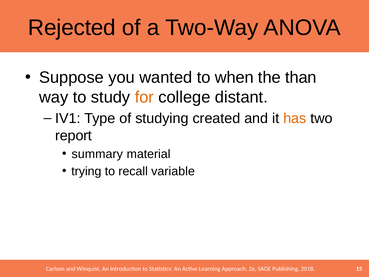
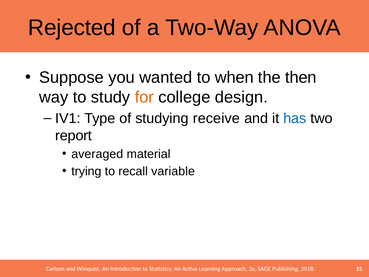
than: than -> then (301, 77)
distant: distant -> design (241, 97)
created: created -> receive (216, 118)
has colour: orange -> blue (295, 118)
summary: summary -> averaged (97, 154)
